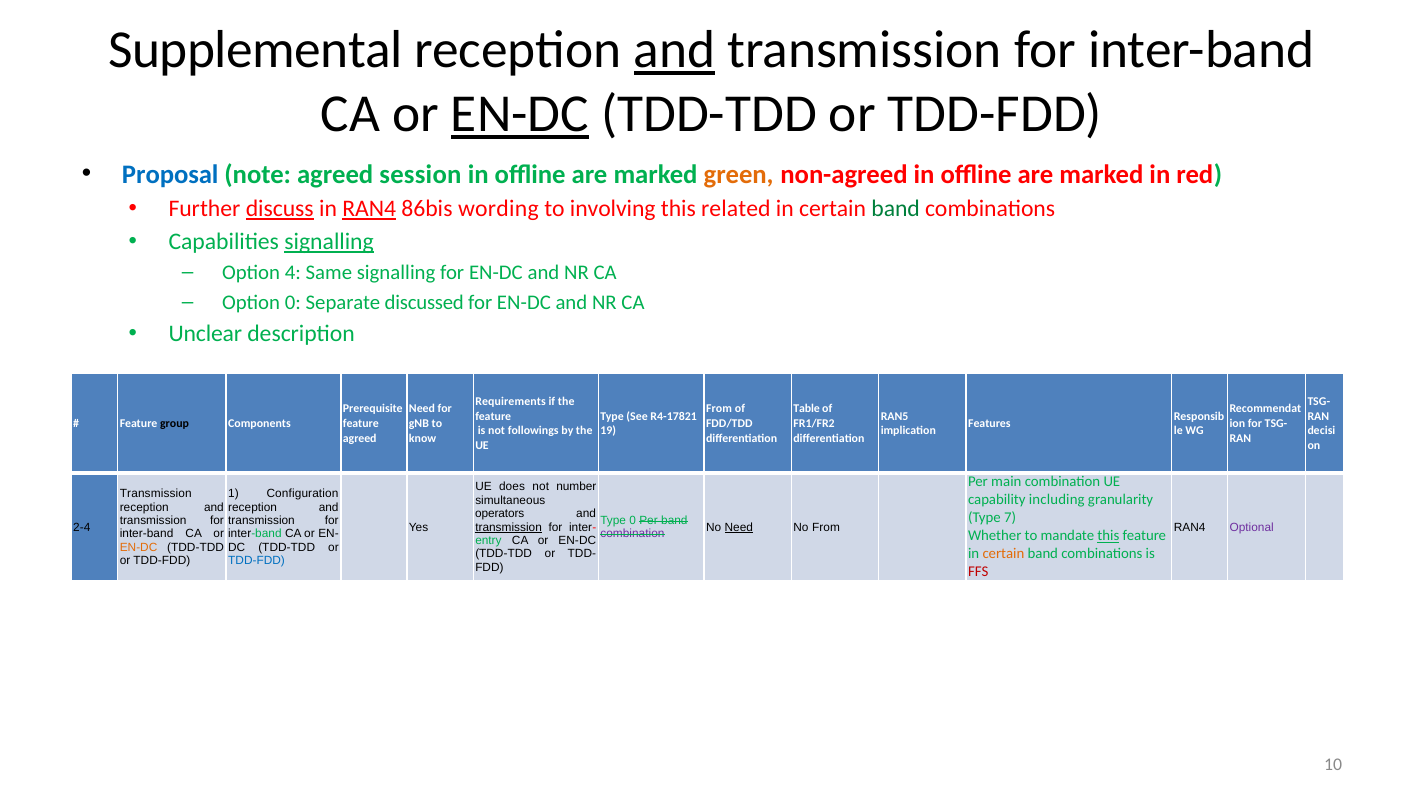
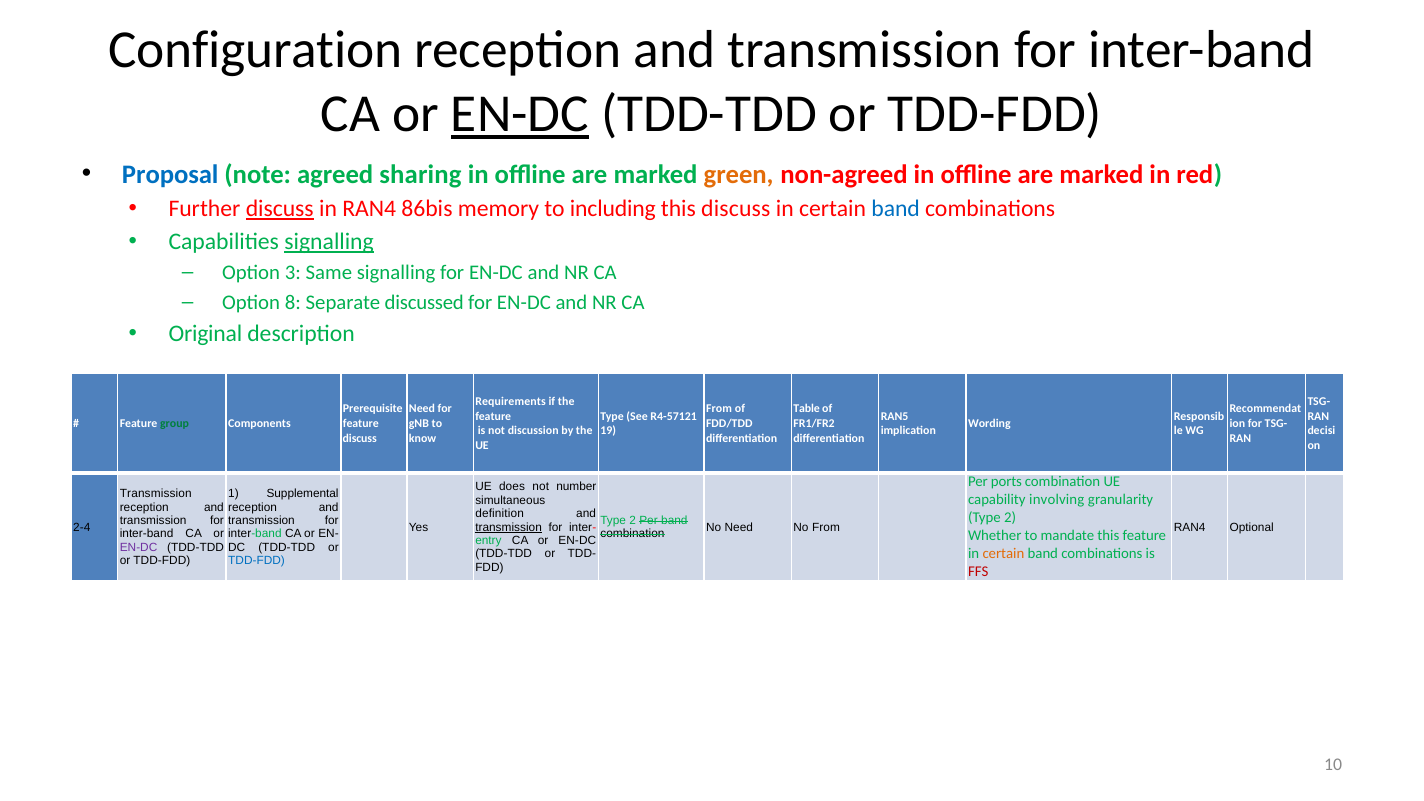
Supplemental: Supplemental -> Configuration (255, 50)
and underline: present -> none (674, 50)
session: session -> sharing (420, 175)
RAN4 underline: present -> none (369, 209)
wording: wording -> memory (498, 209)
involving: involving -> including (613, 209)
this related: related -> discuss (736, 209)
band colour: green -> blue (896, 209)
4: 4 -> 3 (293, 273)
Option 0: 0 -> 8 (293, 302)
Unclear: Unclear -> Original (205, 334)
R4-17821: R4-17821 -> R4-57121 (674, 416)
group colour: black -> green (175, 424)
Features: Features -> Wording (989, 424)
followings: followings -> discussion (533, 431)
agreed: agreed -> discuss (360, 438)
main: main -> ports (1006, 482)
Configuration: Configuration -> Supplemental (303, 494)
including: including -> involving (1057, 500)
operators: operators -> definition (500, 514)
7: 7 -> 2 (1010, 518)
0: 0 -> 2 (633, 520)
Need underline: present -> none (739, 527)
Optional colour: purple -> black (1252, 527)
combination colour: purple -> black (632, 534)
this underline: present -> none (1108, 536)
EN-DC colour: orange -> purple (139, 547)
